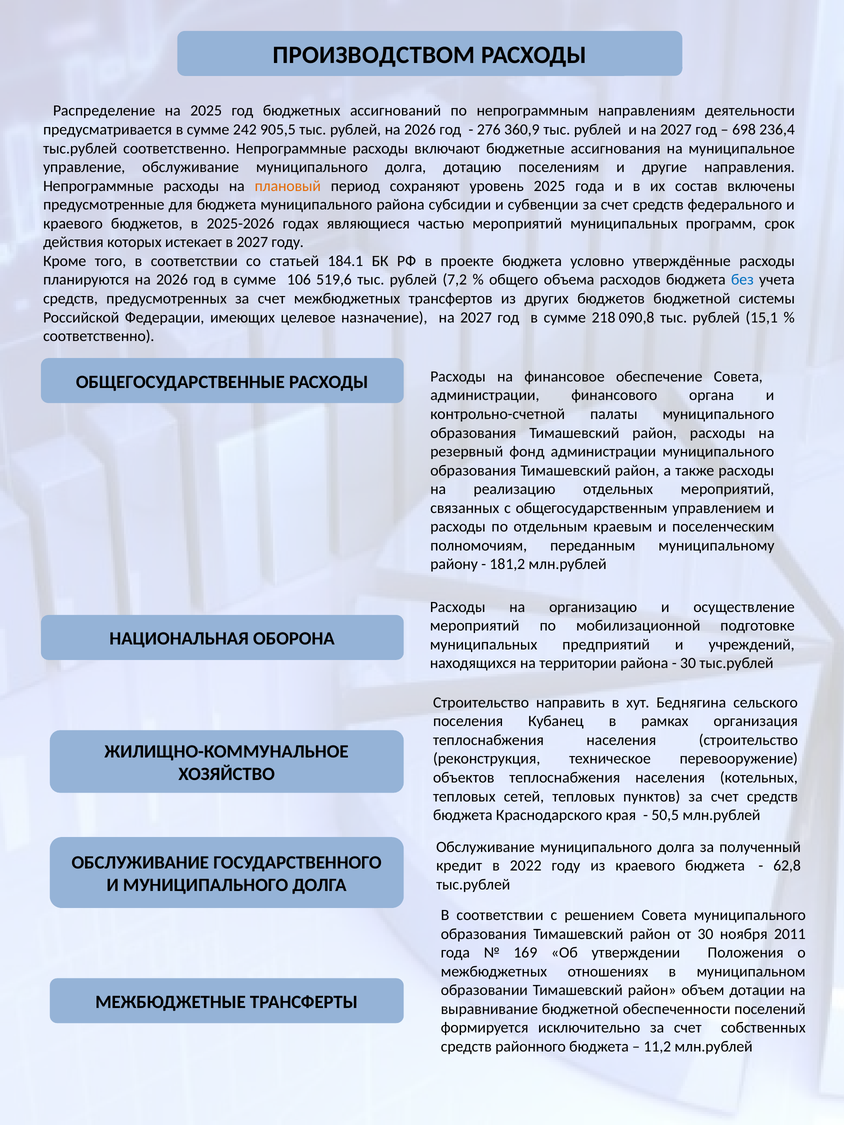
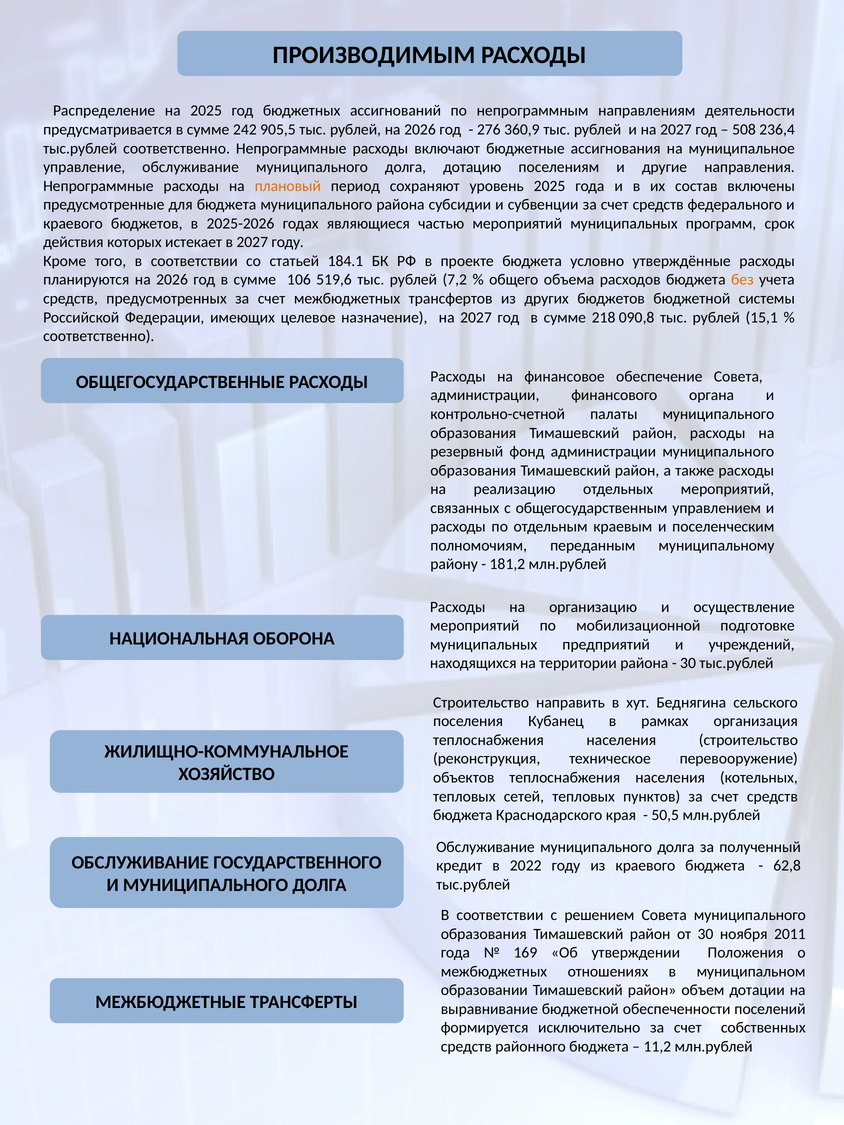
ПРОИЗВОДСТВОМ: ПРОИЗВОДСТВОМ -> ПРОИЗВОДИМЫМ (374, 55)
698: 698 -> 508 (744, 130)
без colour: blue -> orange (742, 280)
